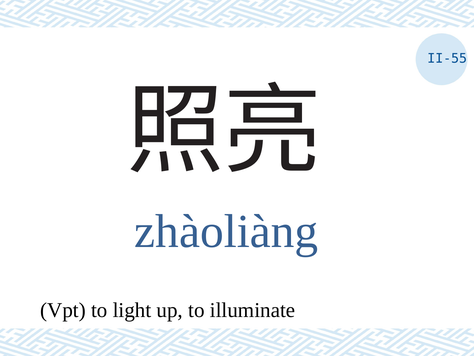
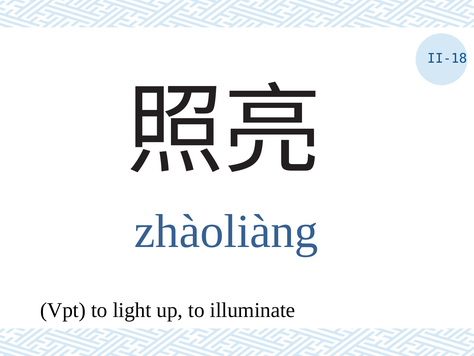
II-55: II-55 -> II-18 (447, 59)
